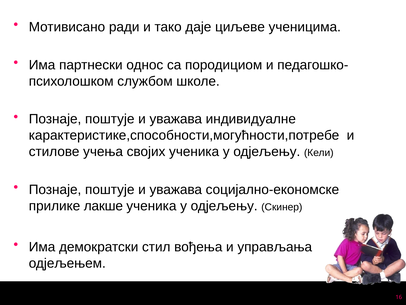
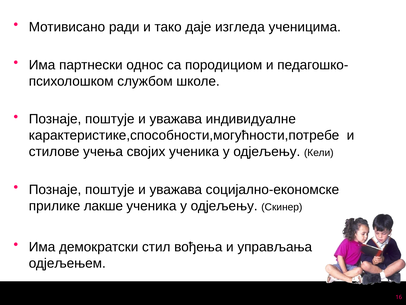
циљеве: циљеве -> изгледа (240, 27)
